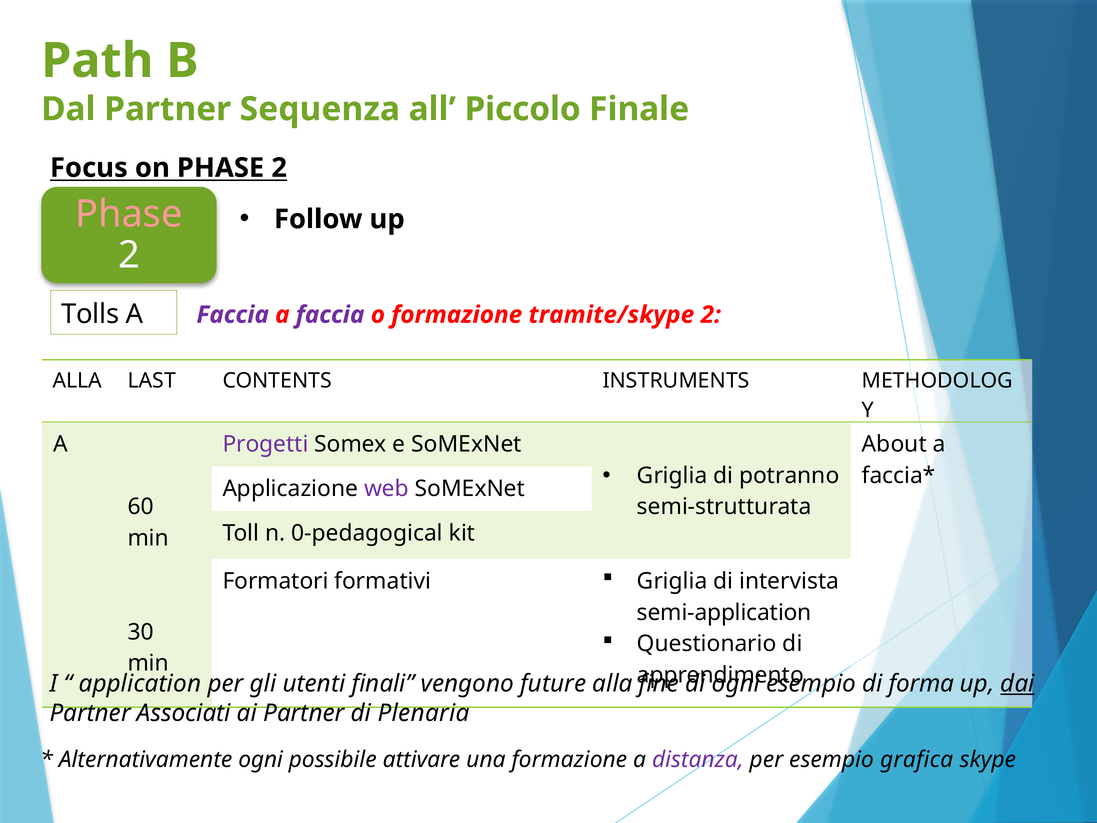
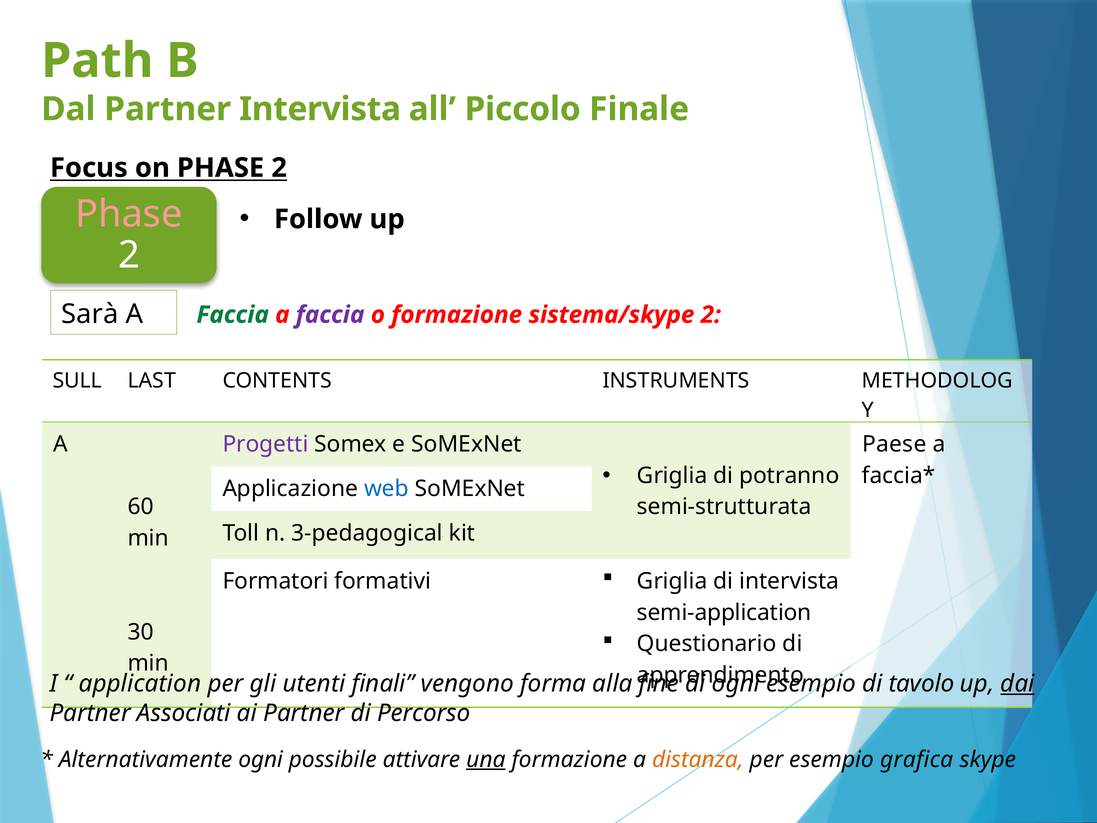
Partner Sequenza: Sequenza -> Intervista (320, 109)
Tolls: Tolls -> Sarà (90, 314)
Faccia colour: purple -> green (233, 315)
tramite/skype: tramite/skype -> sistema/skype (612, 315)
ALLA: ALLA -> SULL (77, 381)
About: About -> Paese (894, 444)
web colour: purple -> blue (386, 489)
0-pedagogical: 0-pedagogical -> 3-pedagogical (367, 533)
future: future -> forma (553, 684)
forma: forma -> tavolo (921, 684)
Plenaria: Plenaria -> Percorso (424, 713)
una underline: none -> present (486, 759)
distanza colour: purple -> orange (698, 759)
